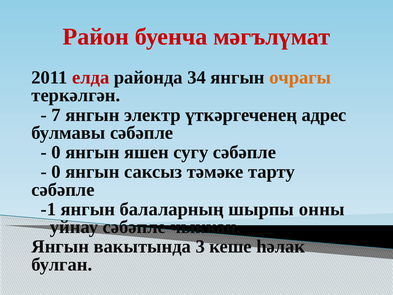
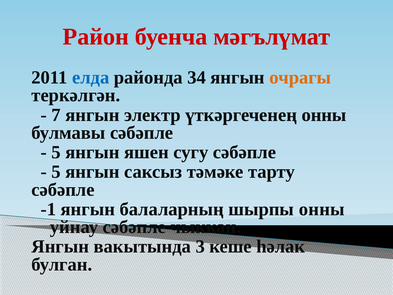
елда colour: red -> blue (91, 77)
үткәргеченең адрес: адрес -> онны (324, 115)
0: 0 -> 5 (56, 152)
0: 0 -> 5 (56, 172)
